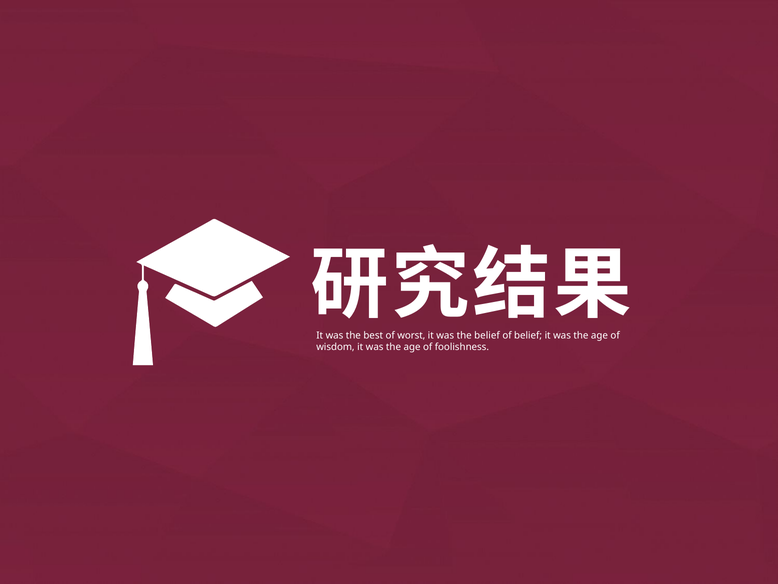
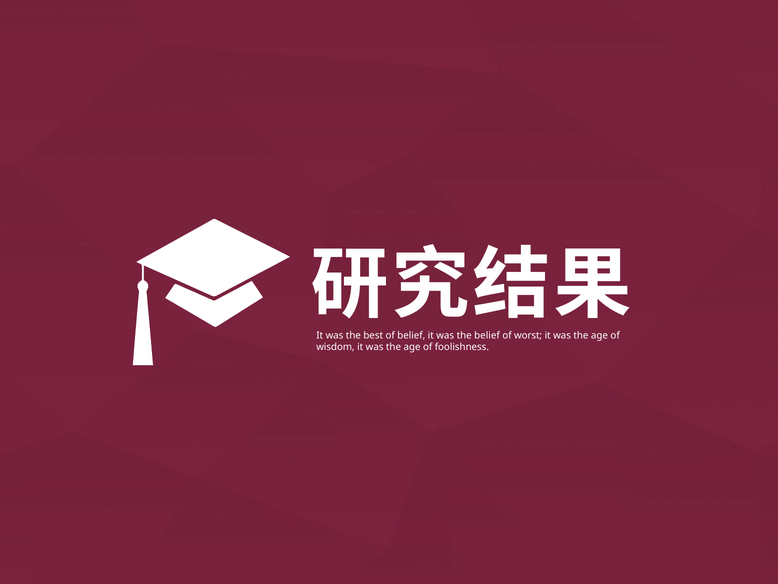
of worst: worst -> belief (411, 335)
of belief: belief -> worst (528, 335)
